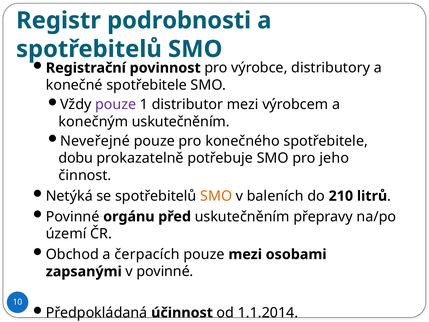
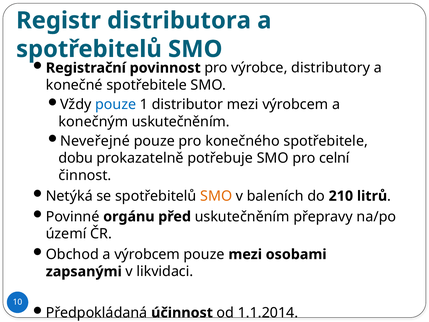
podrobnosti: podrobnosti -> distributora (179, 20)
pouze colour: purple -> blue (116, 104)
jeho: jeho -> celní (334, 158)
a čerpacích: čerpacích -> výrobcem (147, 254)
v povinné: povinné -> likvidaci (165, 271)
